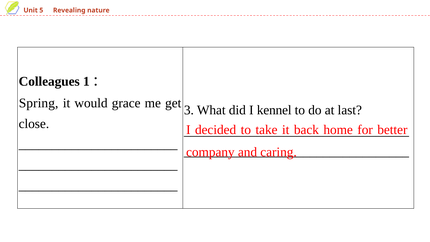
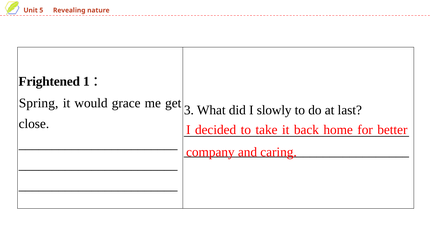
Colleagues: Colleagues -> Frightened (49, 81)
kennel: kennel -> slowly (274, 110)
